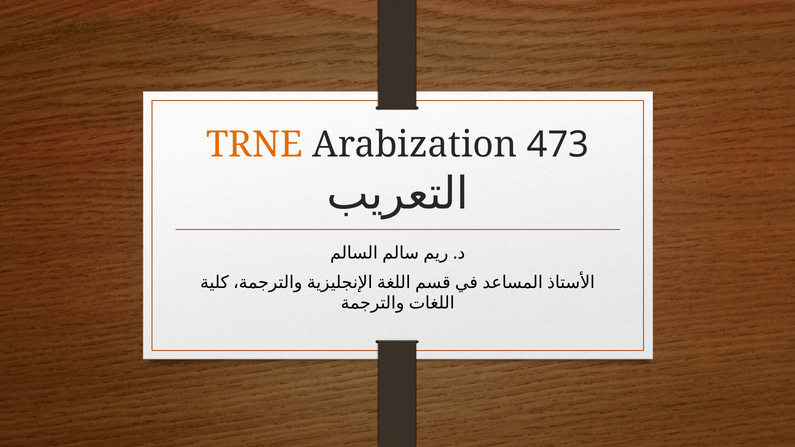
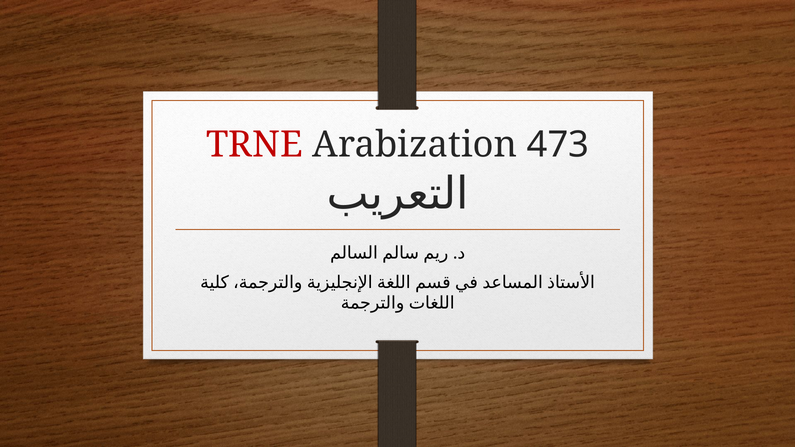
TRNE colour: orange -> red (255, 145)
